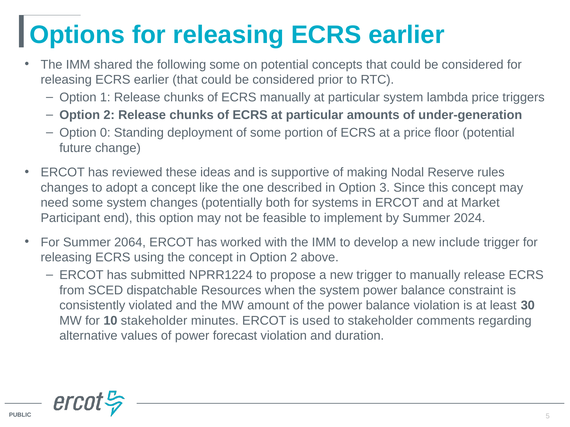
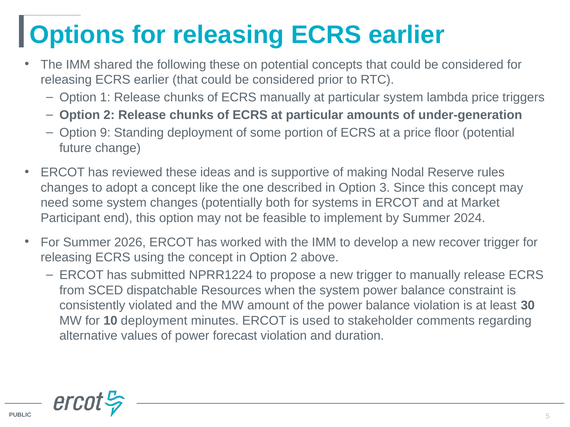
following some: some -> these (225, 65)
0: 0 -> 9 (105, 133)
2064: 2064 -> 2026 (130, 242)
include: include -> recover (460, 242)
10 stakeholder: stakeholder -> deployment (154, 321)
